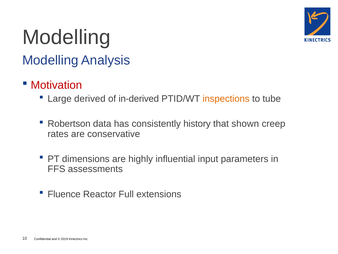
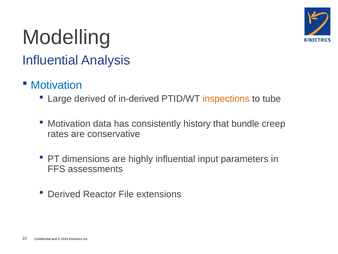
Modelling: Modelling -> Influential (50, 60)
Motivation colour: red -> blue (56, 85)
Robertson: Robertson -> Motivation (69, 124)
shown: shown -> bundle (245, 124)
Fluence: Fluence -> Derived (64, 194)
Full: Full -> File (126, 194)
